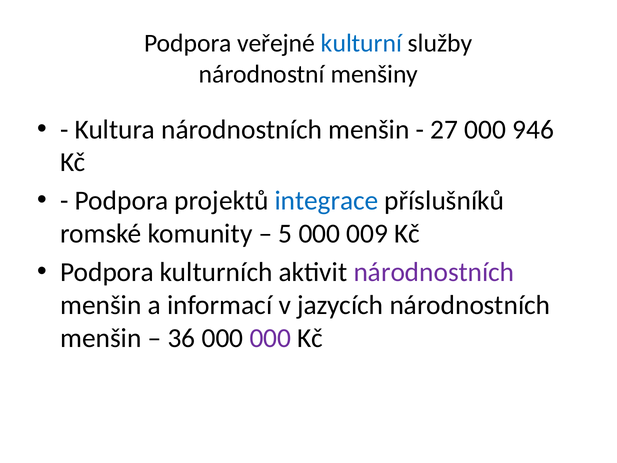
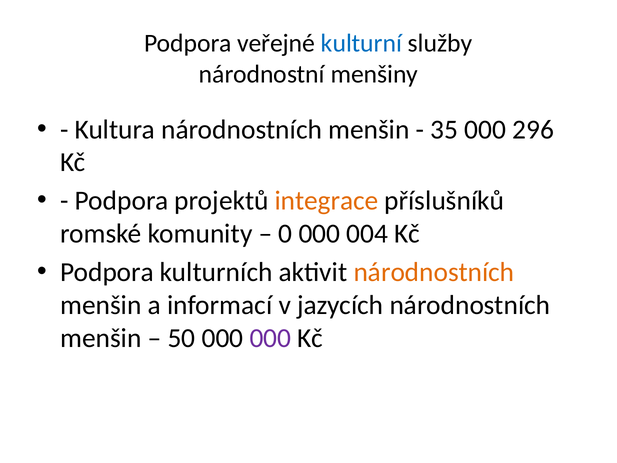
27: 27 -> 35 (444, 129)
946: 946 -> 296 (533, 129)
integrace colour: blue -> orange (326, 201)
5: 5 -> 0 (285, 234)
009: 009 -> 004 (367, 234)
národnostních colour: purple -> orange (434, 272)
36: 36 -> 50 (181, 338)
